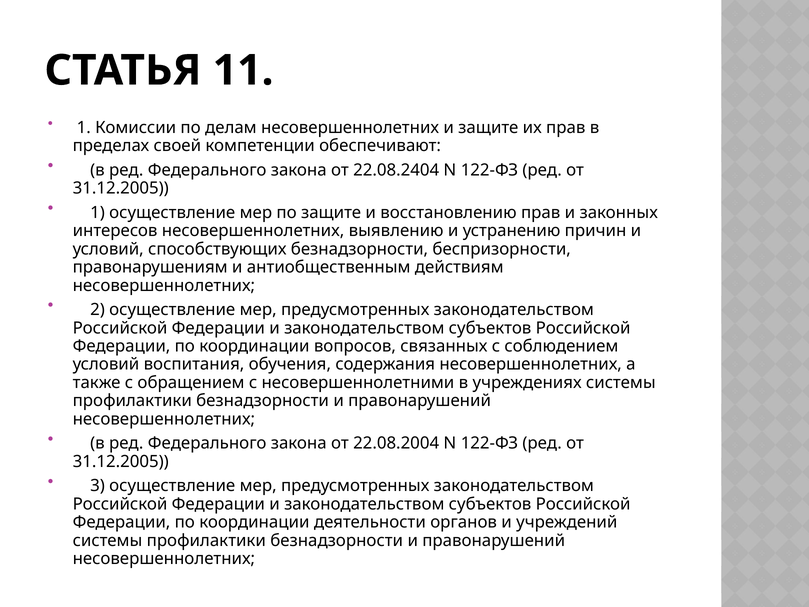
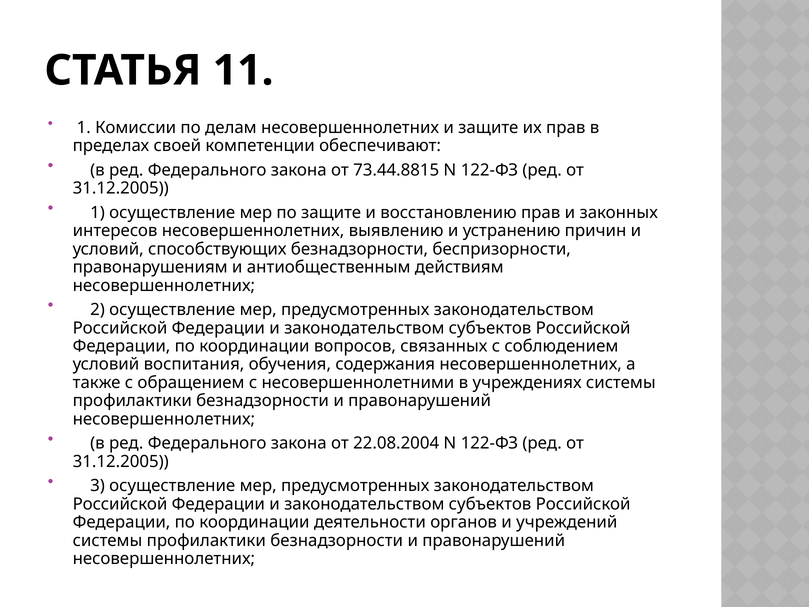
22.08.2404: 22.08.2404 -> 73.44.8815 (396, 170)
